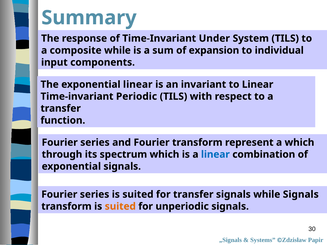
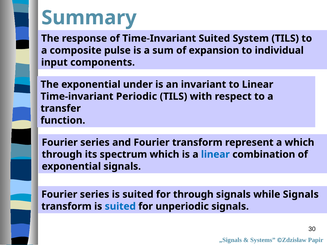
Time-Invariant Under: Under -> Suited (214, 38)
composite while: while -> pulse (117, 50)
exponential linear: linear -> under (138, 85)
for transfer: transfer -> through (193, 195)
suited colour: orange -> blue (120, 207)
